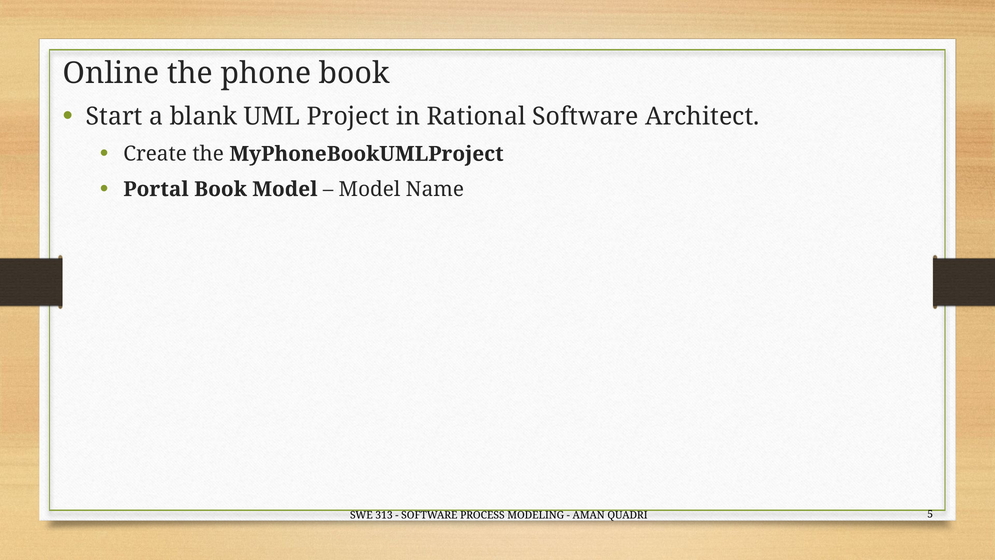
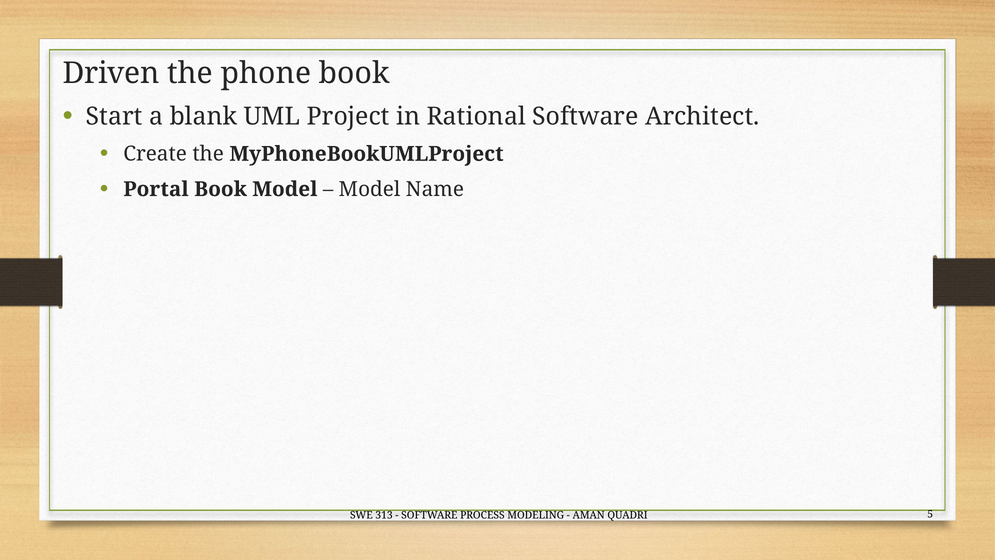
Online: Online -> Driven (111, 73)
